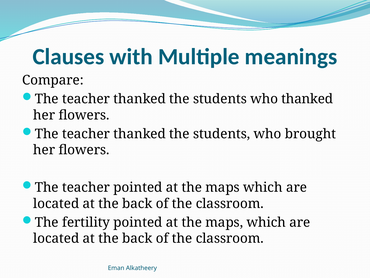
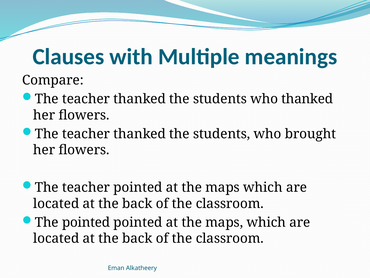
The fertility: fertility -> pointed (86, 222)
